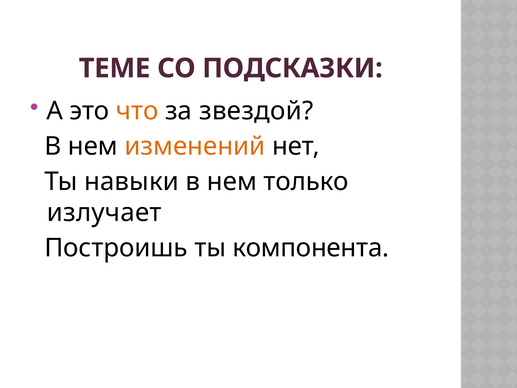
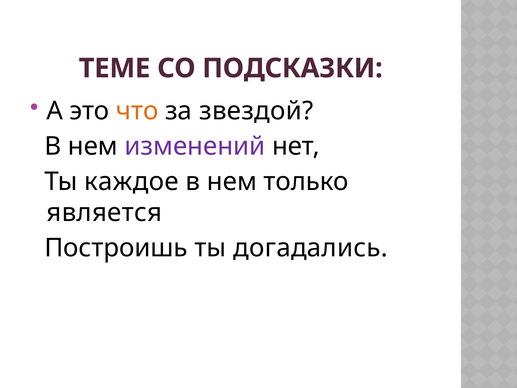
изменений colour: orange -> purple (195, 146)
навыки: навыки -> каждое (131, 182)
излучает: излучает -> является (104, 213)
компонента: компонента -> догадались (310, 248)
